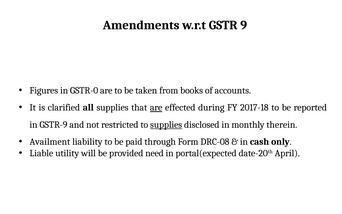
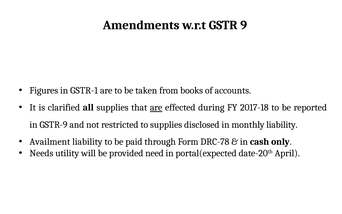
GSTR-0: GSTR-0 -> GSTR-1 (84, 90)
supplies underline: present -> none (166, 125)
monthly therein: therein -> liability (282, 125)
DRC-08: DRC-08 -> DRC-78 (215, 142)
Liable: Liable -> Needs (41, 153)
